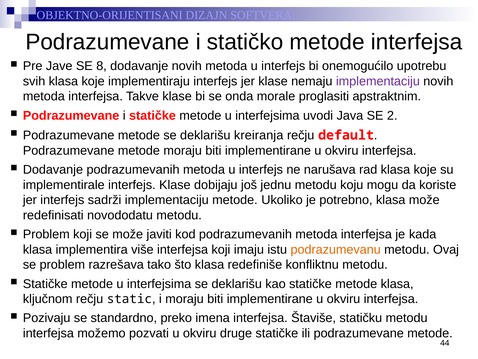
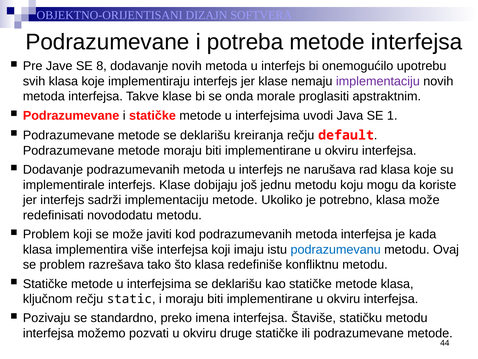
statičko: statičko -> potreba (245, 42)
2: 2 -> 1 (392, 115)
podrazumevanu colour: orange -> blue (336, 249)
